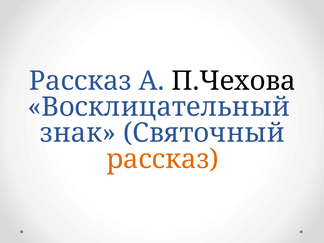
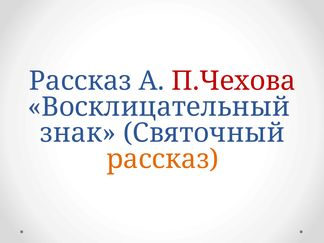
П.Чехова colour: black -> red (234, 81)
